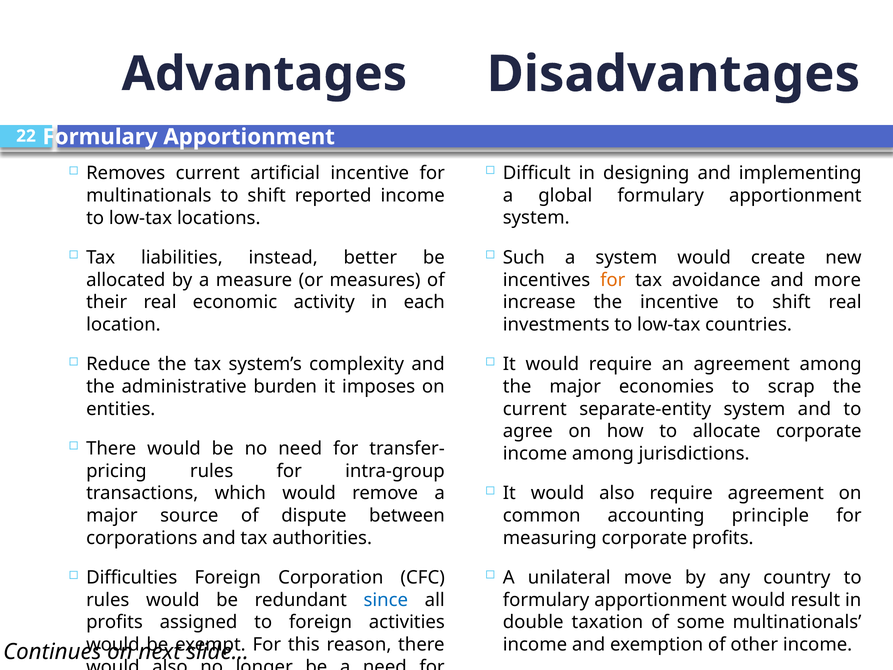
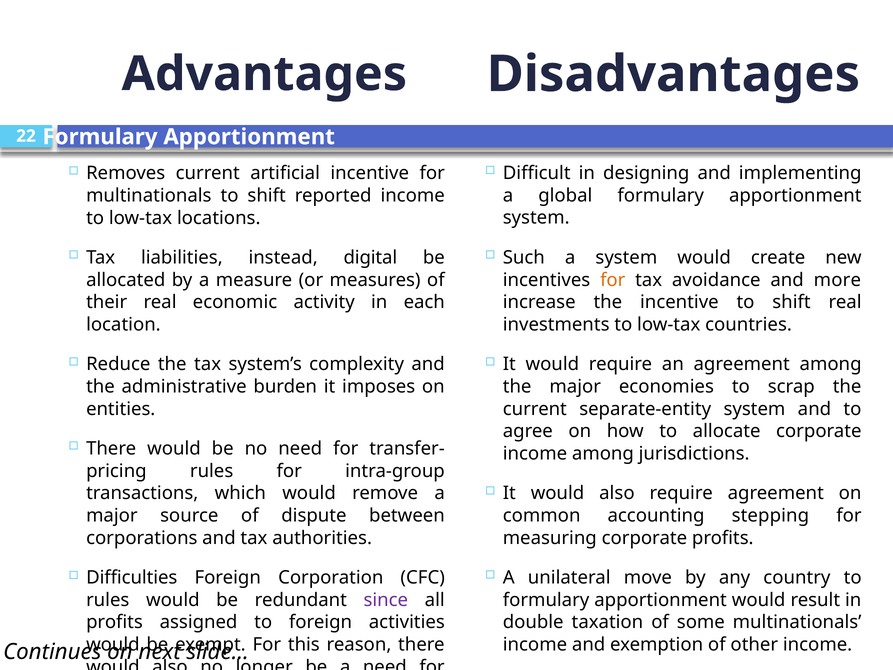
better: better -> digital (370, 257)
principle: principle -> stepping (770, 515)
since colour: blue -> purple (386, 600)
